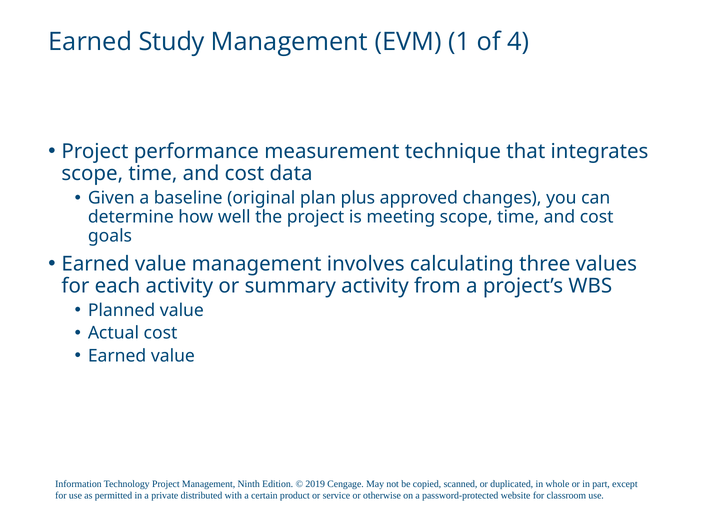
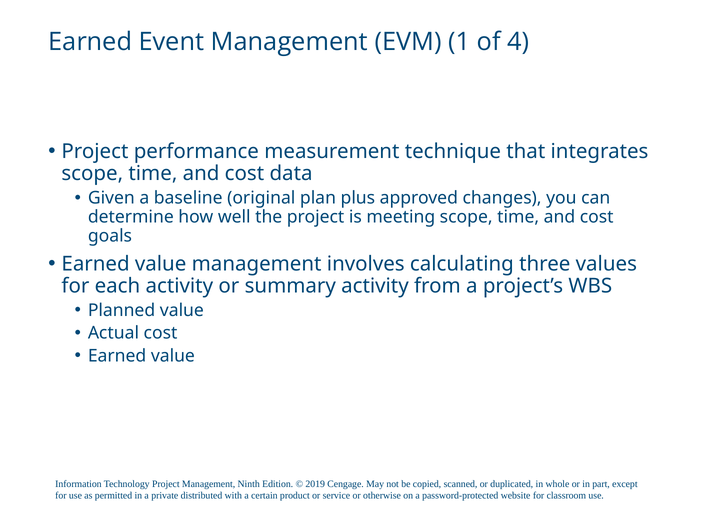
Study: Study -> Event (172, 42)
